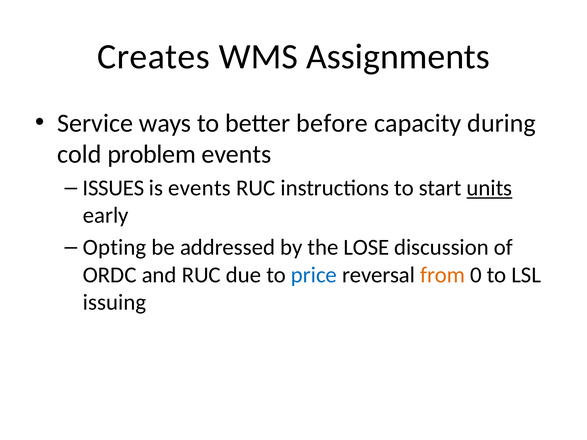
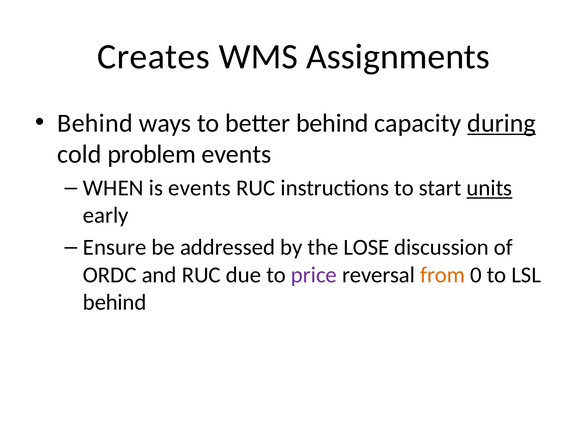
Service: Service -> Behind (95, 123)
better before: before -> behind (332, 123)
during underline: none -> present (502, 123)
ISSUES: ISSUES -> WHEN (113, 188)
Opting: Opting -> Ensure (115, 248)
price colour: blue -> purple (314, 275)
issuing: issuing -> behind (115, 302)
